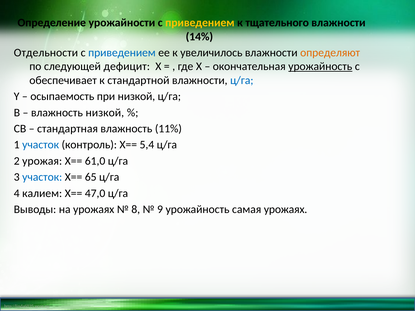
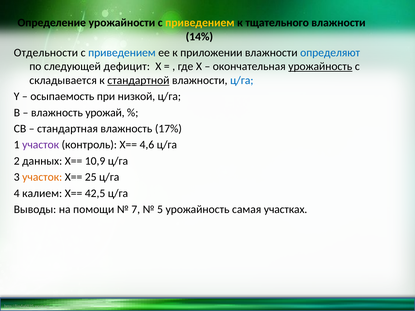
увеличилось: увеличилось -> приложении (211, 53)
определяют colour: orange -> blue (330, 53)
обеспечивает: обеспечивает -> складывается (63, 80)
стандартной underline: none -> present (138, 80)
влажность низкой: низкой -> урожай (105, 113)
11%: 11% -> 17% (168, 129)
участок colour: blue -> purple (41, 145)
5,4: 5,4 -> 4,6 (147, 145)
урожая: урожая -> данных (42, 161)
61,0: 61,0 -> 10,9 (95, 161)
участок colour: blue -> orange (42, 177)
65: 65 -> 25 (91, 177)
47,0: 47,0 -> 42,5 (95, 193)
на урожаях: урожаях -> помощи (94, 210)
8: 8 -> 7 (136, 210)
9: 9 -> 5 (160, 210)
самая урожаях: урожаях -> участках (286, 210)
